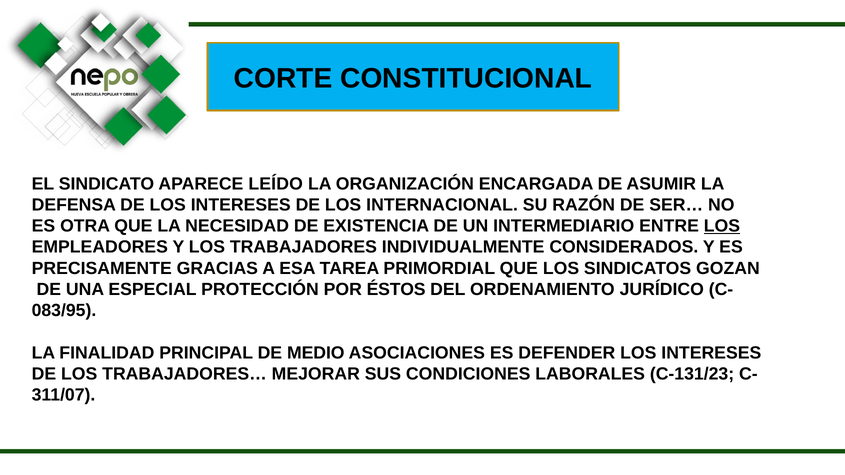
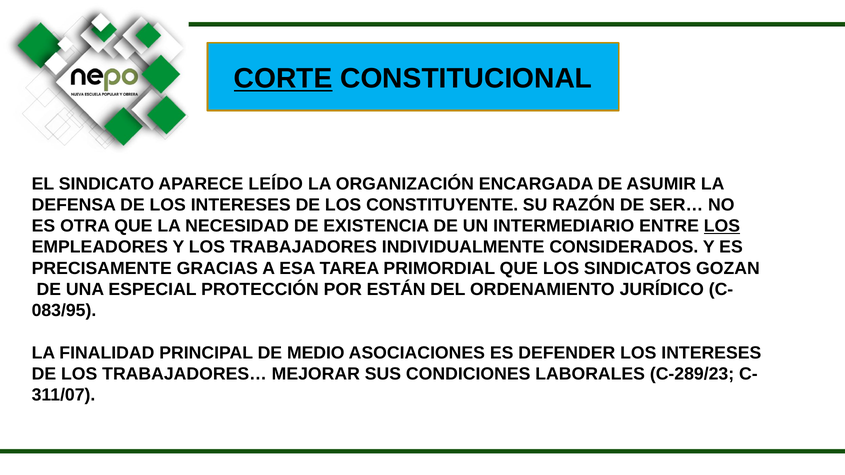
CORTE underline: none -> present (283, 79)
INTERNACIONAL: INTERNACIONAL -> CONSTITUYENTE (442, 205)
ÉSTOS: ÉSTOS -> ESTÁN (396, 290)
C-131/23: C-131/23 -> C-289/23 (692, 374)
